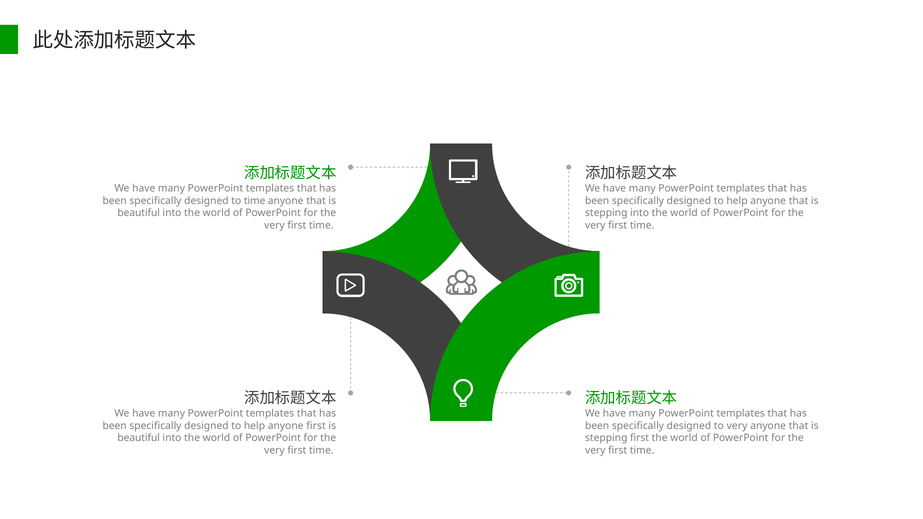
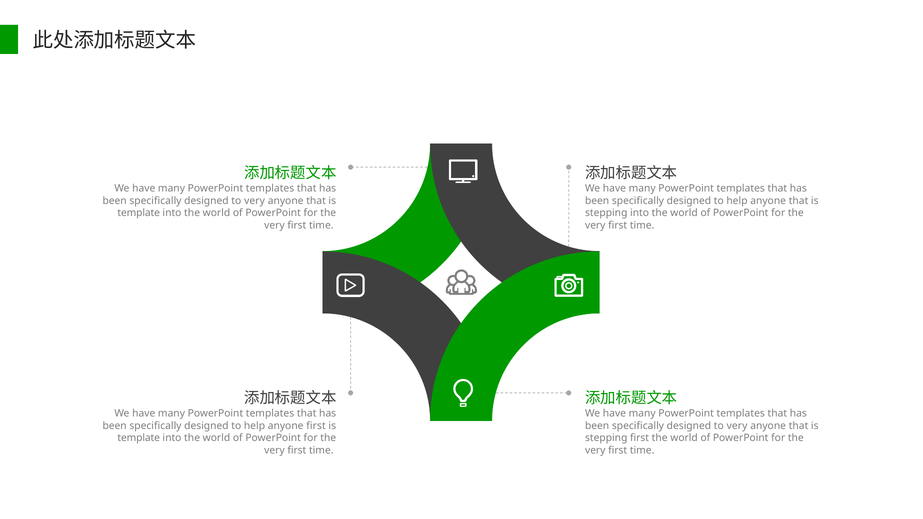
time: time -> very (255, 201)
beautiful: beautiful -> template (139, 213)
beautiful: beautiful -> template (139, 438)
